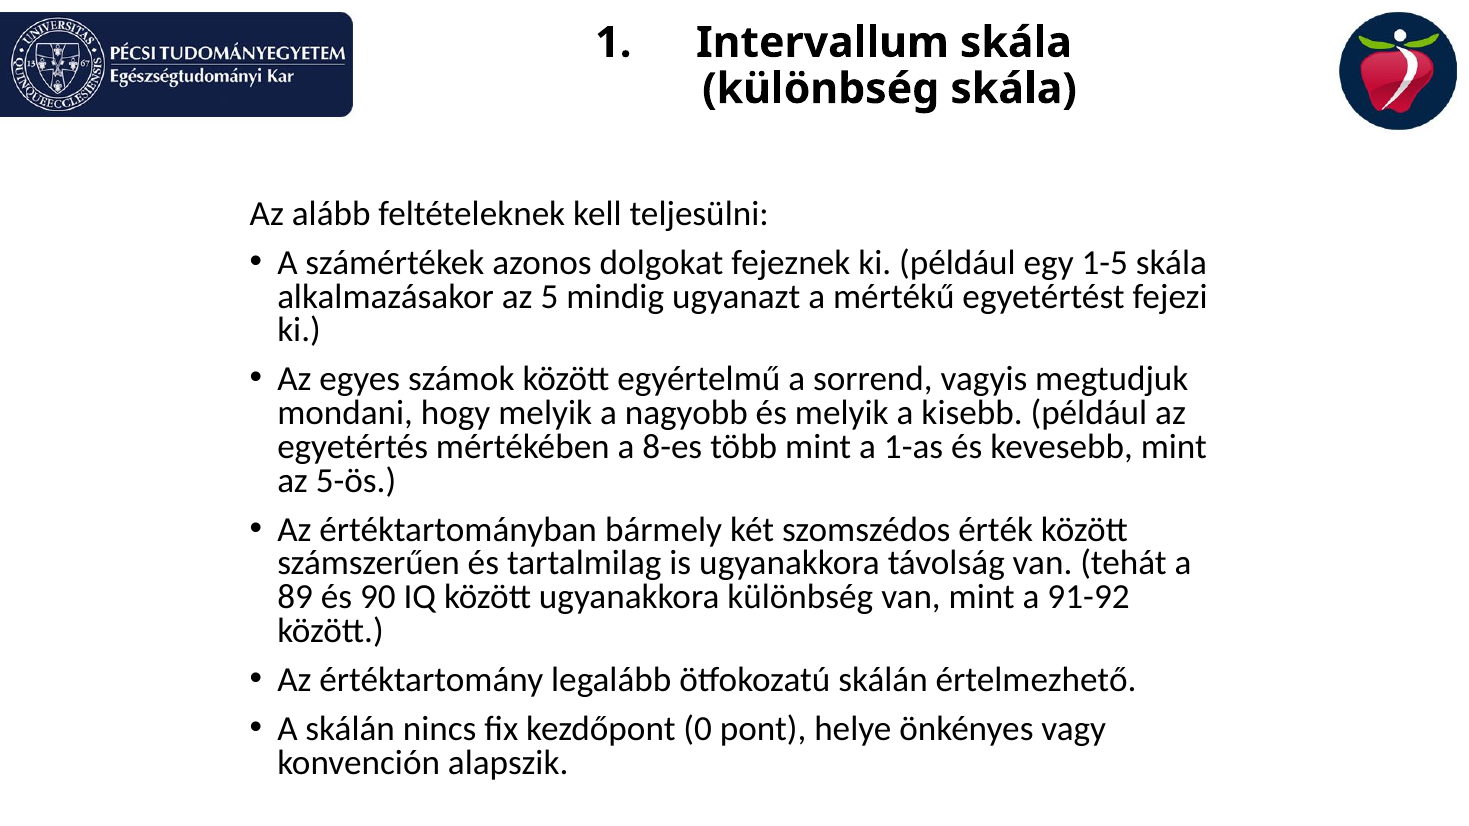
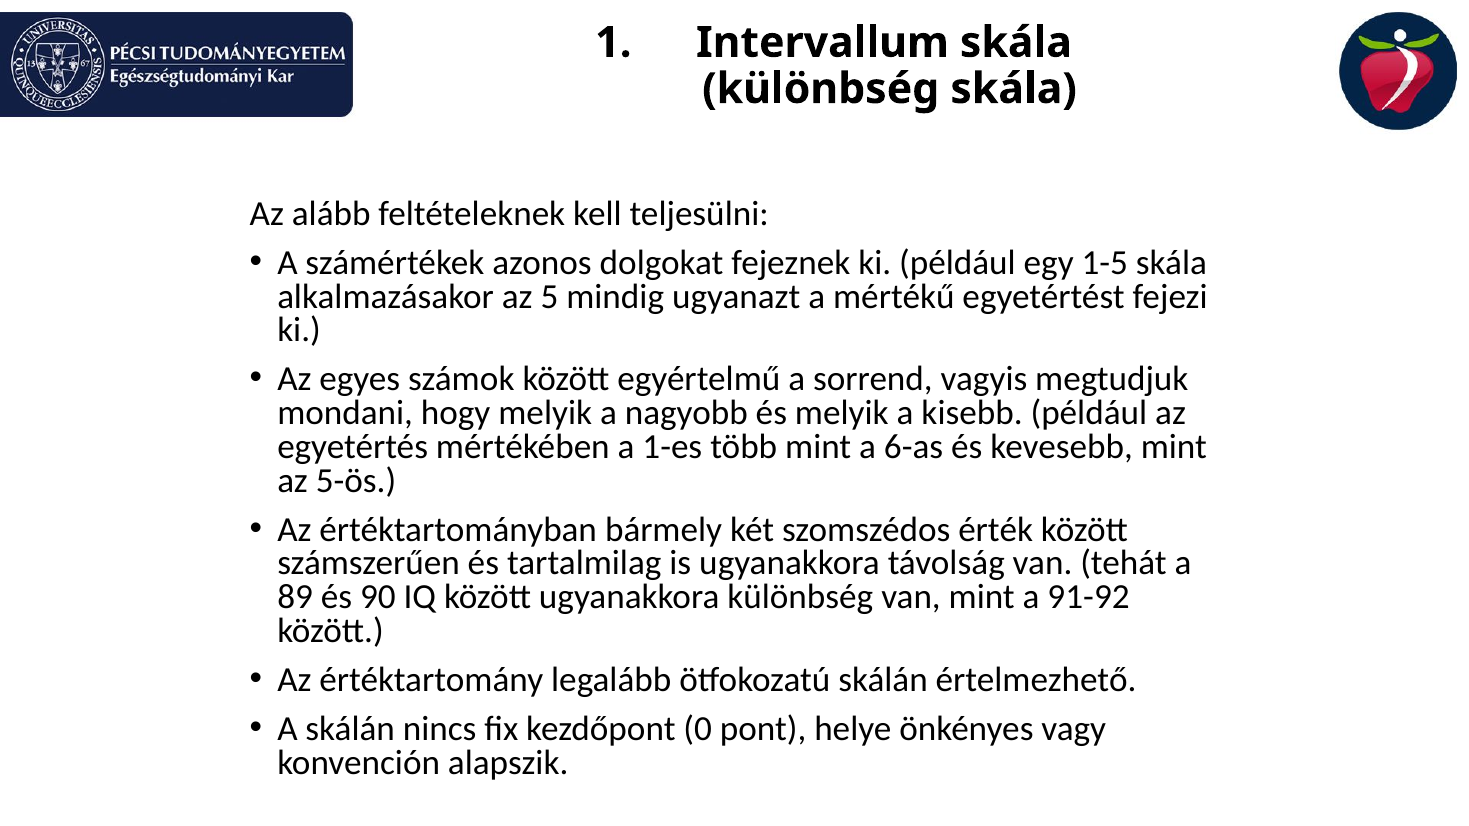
8-es: 8-es -> 1-es (672, 447)
1-as: 1-as -> 6-as (914, 447)
